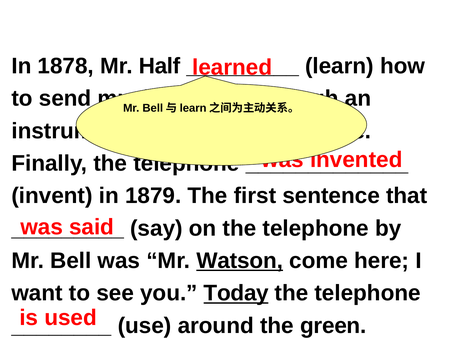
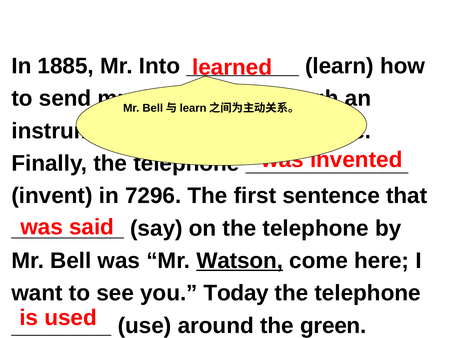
1878: 1878 -> 1885 (66, 66)
Half: Half -> Into (159, 66)
1879: 1879 -> 7296 (153, 196)
Today underline: present -> none (236, 293)
